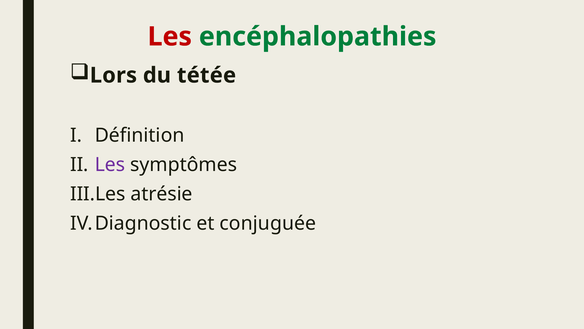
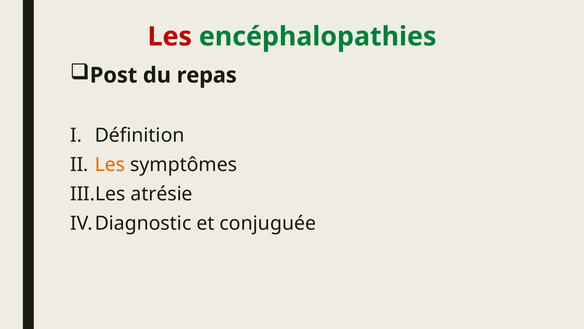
Lors: Lors -> Post (114, 75)
tétée: tétée -> repas (207, 75)
Les colour: purple -> orange (110, 164)
